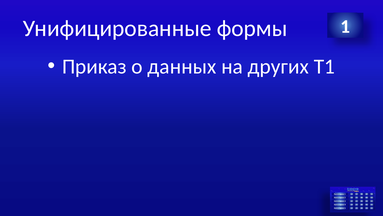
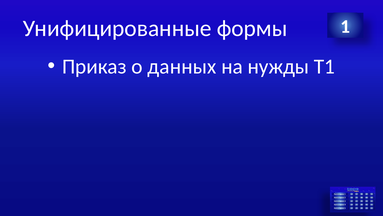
других: других -> нужды (278, 66)
